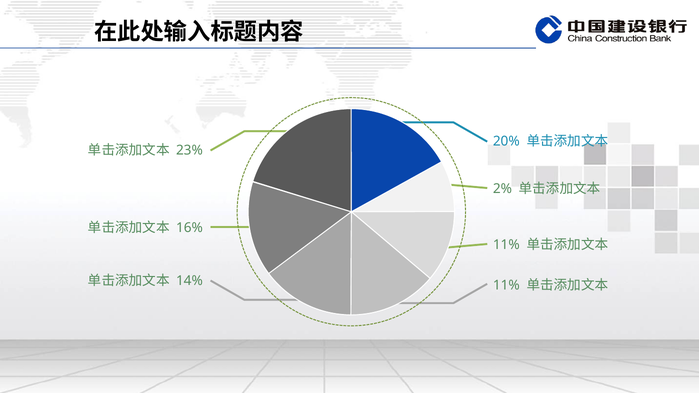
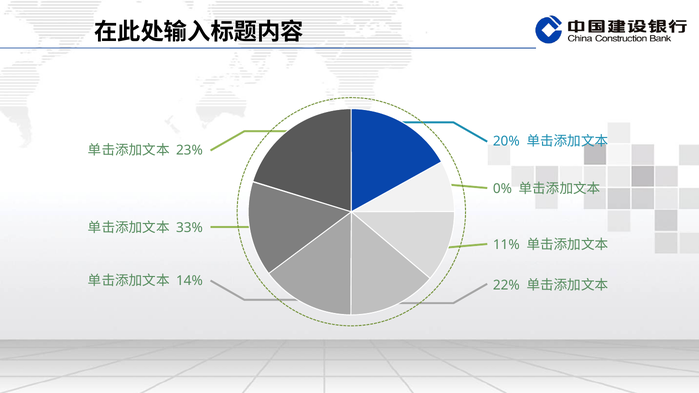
2%: 2% -> 0% (502, 189)
16%: 16% -> 33% (189, 228)
11%: 11% -> 22% (506, 286)
